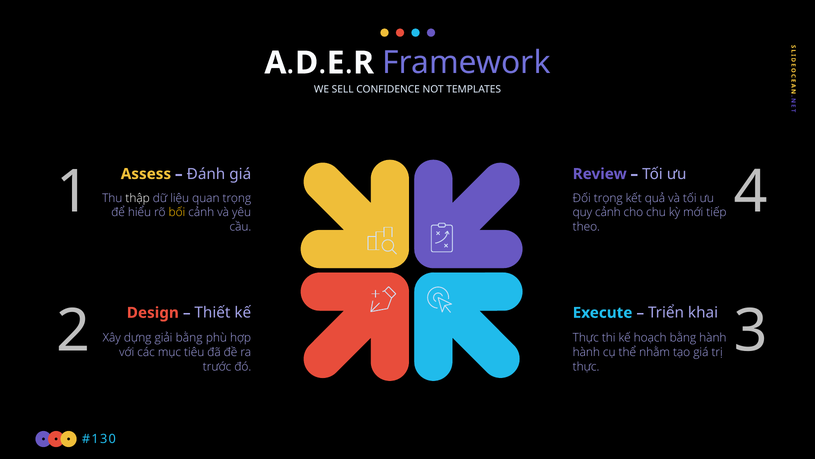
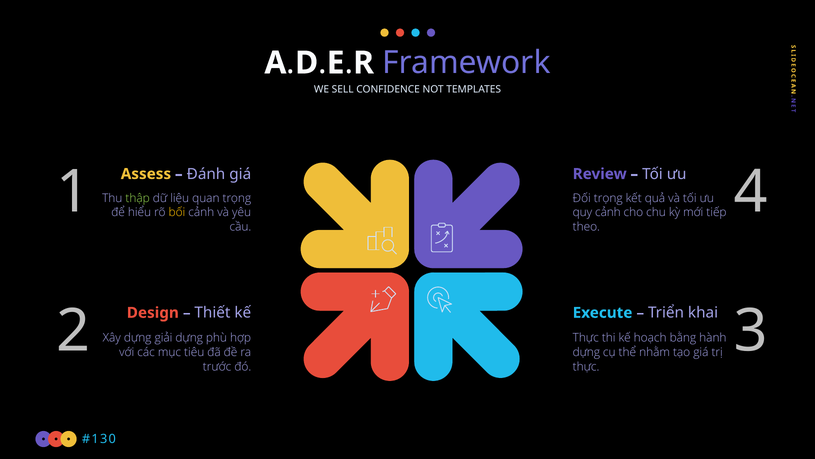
thập colour: white -> light green (138, 198)
giải bằng: bằng -> dựng (189, 338)
hành: hành -> dựng (586, 352)
